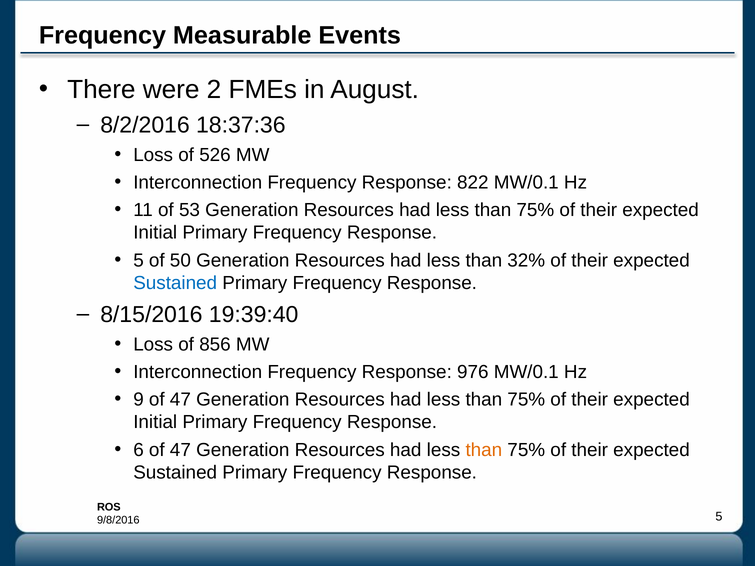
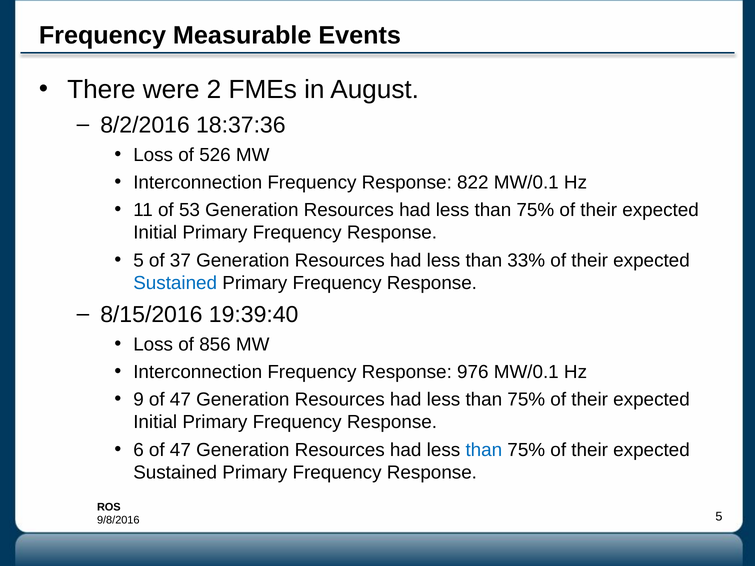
50: 50 -> 37 (180, 261)
32%: 32% -> 33% (526, 261)
than colour: orange -> blue (484, 450)
